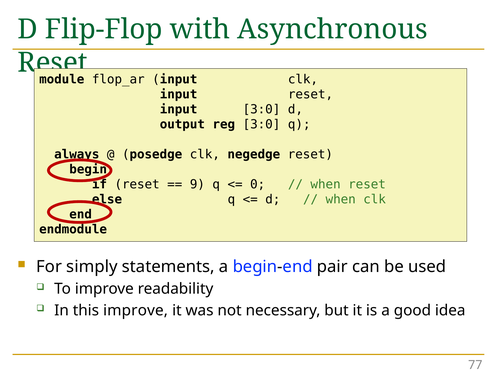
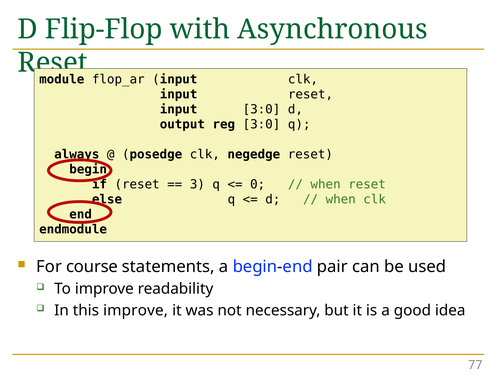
9: 9 -> 3 (197, 185)
simply: simply -> course (92, 267)
